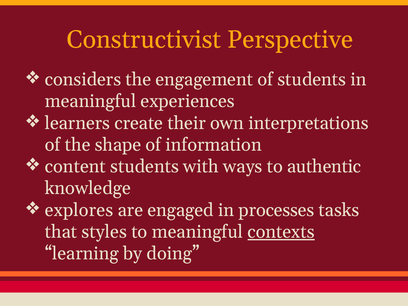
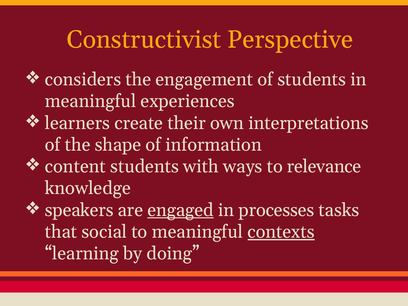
authentic: authentic -> relevance (324, 167)
explores: explores -> speakers (79, 210)
engaged underline: none -> present (181, 210)
styles: styles -> social (104, 232)
